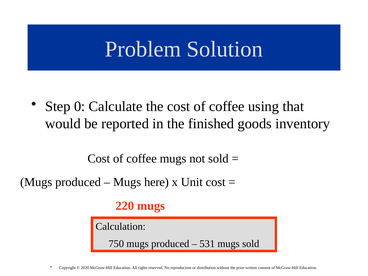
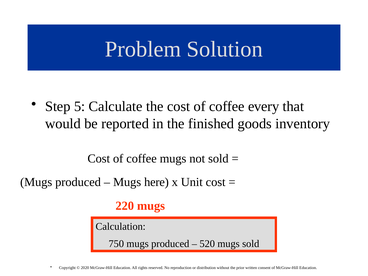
0: 0 -> 5 (80, 107)
using: using -> every (264, 107)
531: 531 -> 520 (207, 244)
